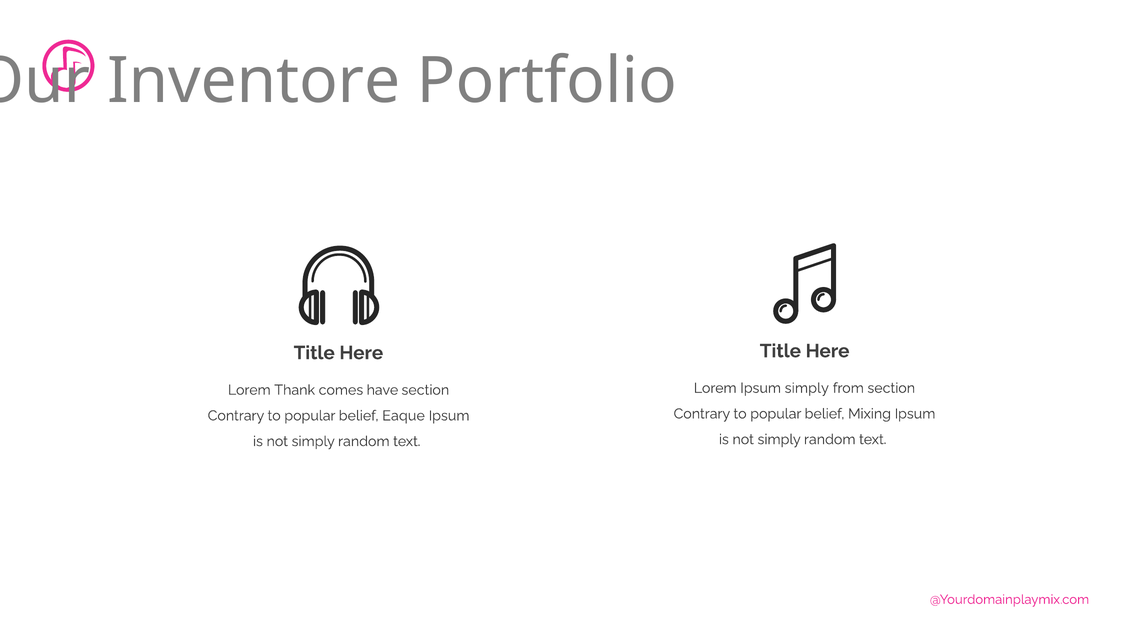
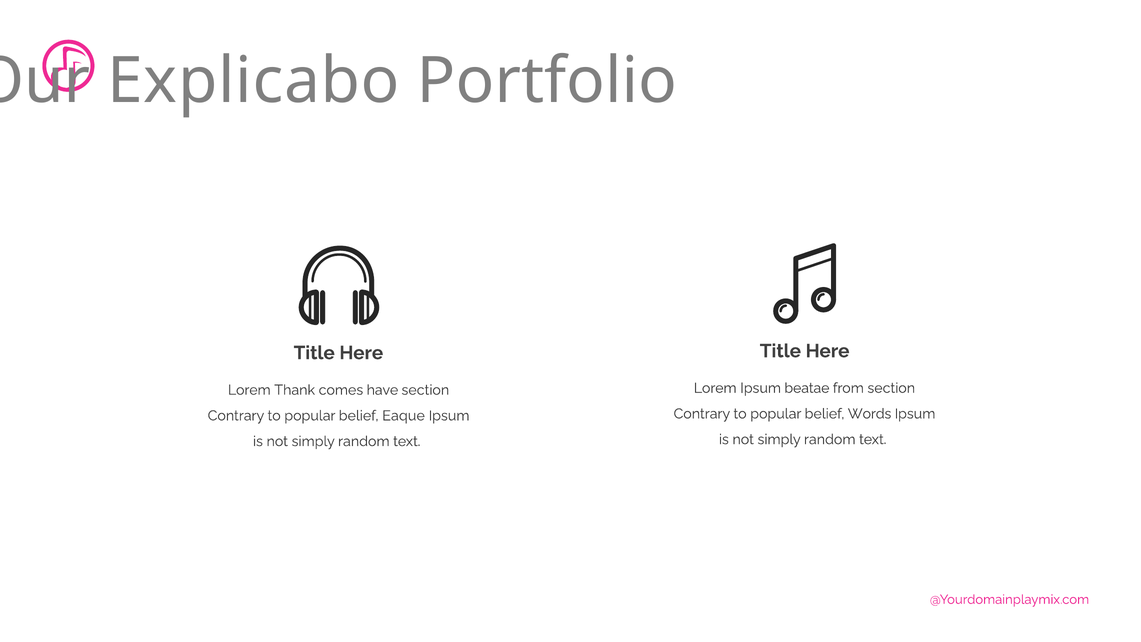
Inventore: Inventore -> Explicabo (253, 81)
Ipsum simply: simply -> beatae (807, 388)
Mixing: Mixing -> Words (870, 414)
